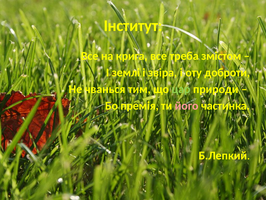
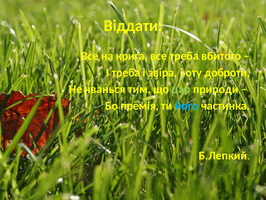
Інститут: Інститут -> Віддати (133, 26)
змістом: змістом -> вбитого (221, 56)
І землі: землі -> треба (126, 72)
його colour: pink -> light blue (187, 105)
